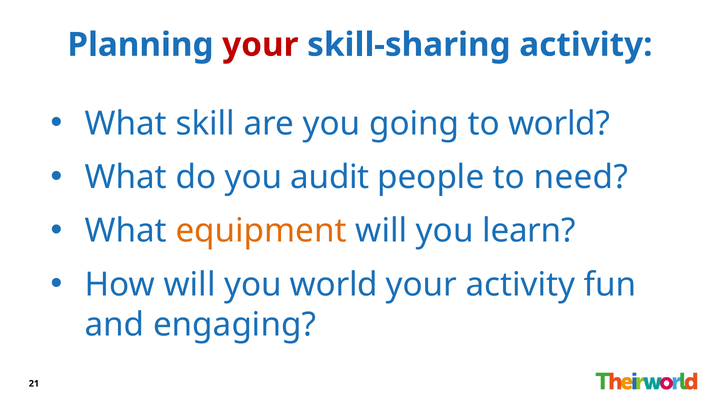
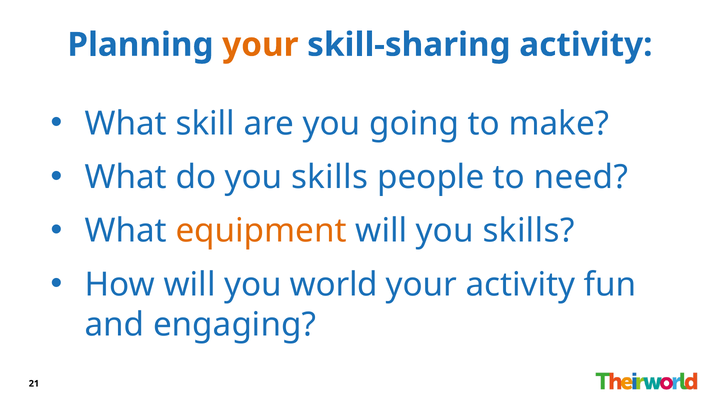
your colour: red -> orange (260, 45)
to world: world -> make (559, 124)
do you audit: audit -> skills (330, 177)
will you learn: learn -> skills (529, 231)
